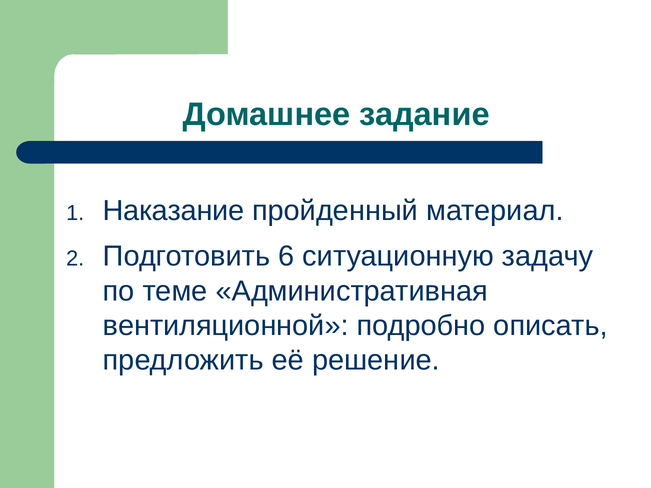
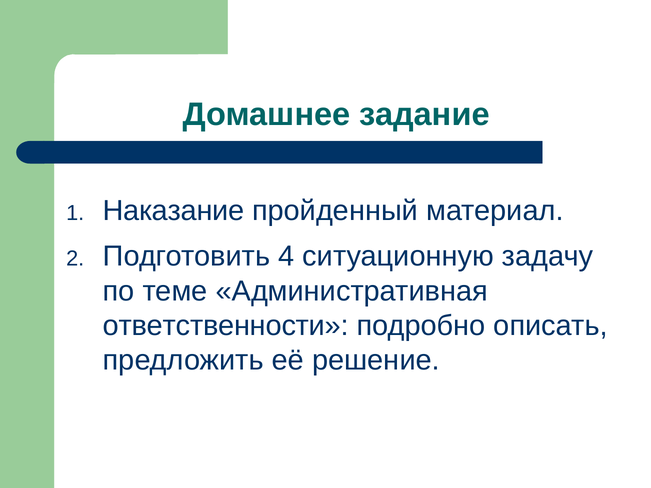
6: 6 -> 4 (286, 256)
вентиляционной: вентиляционной -> ответственности (226, 326)
